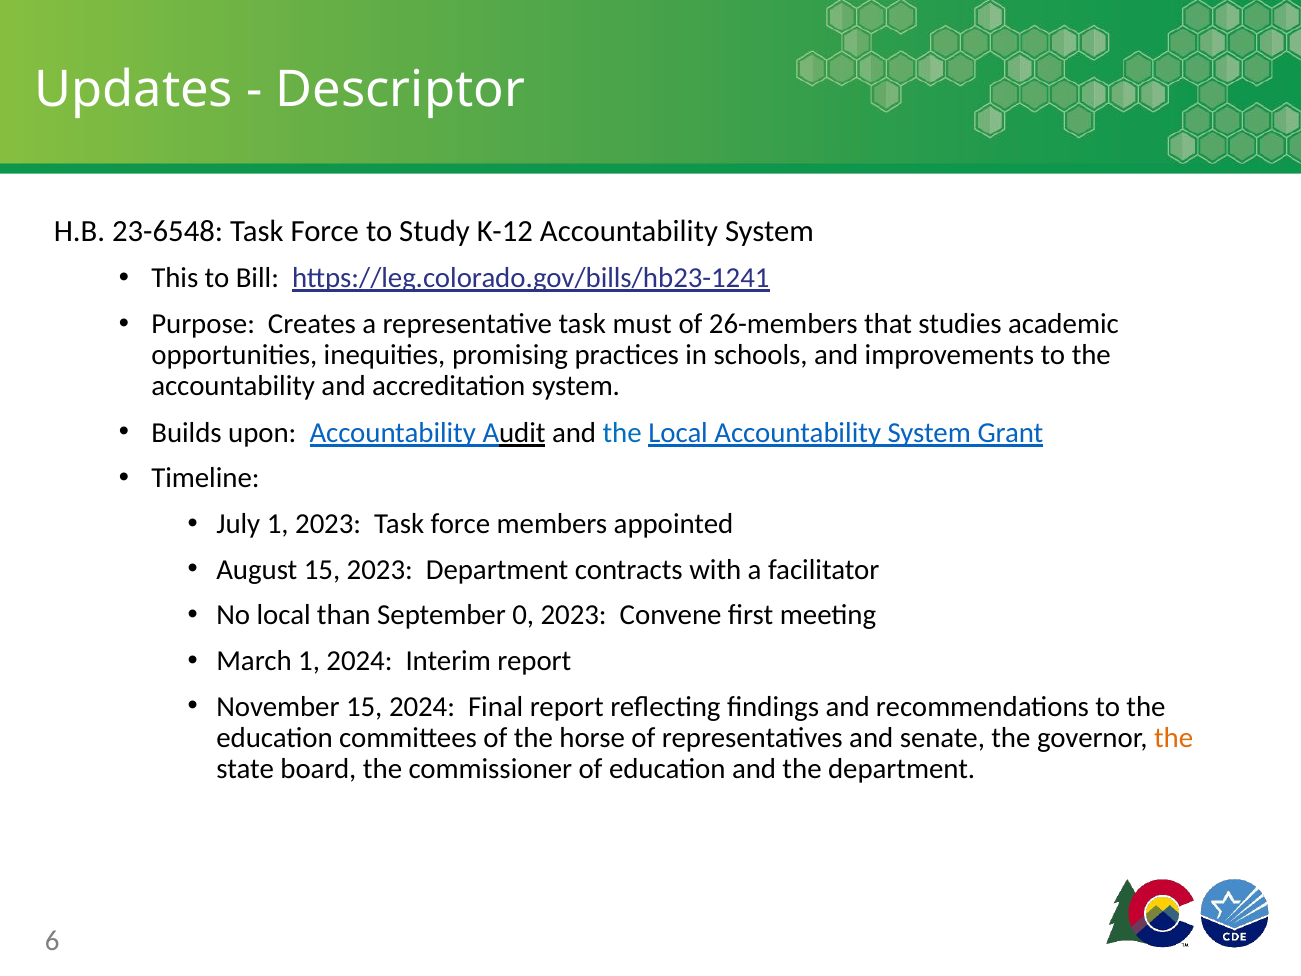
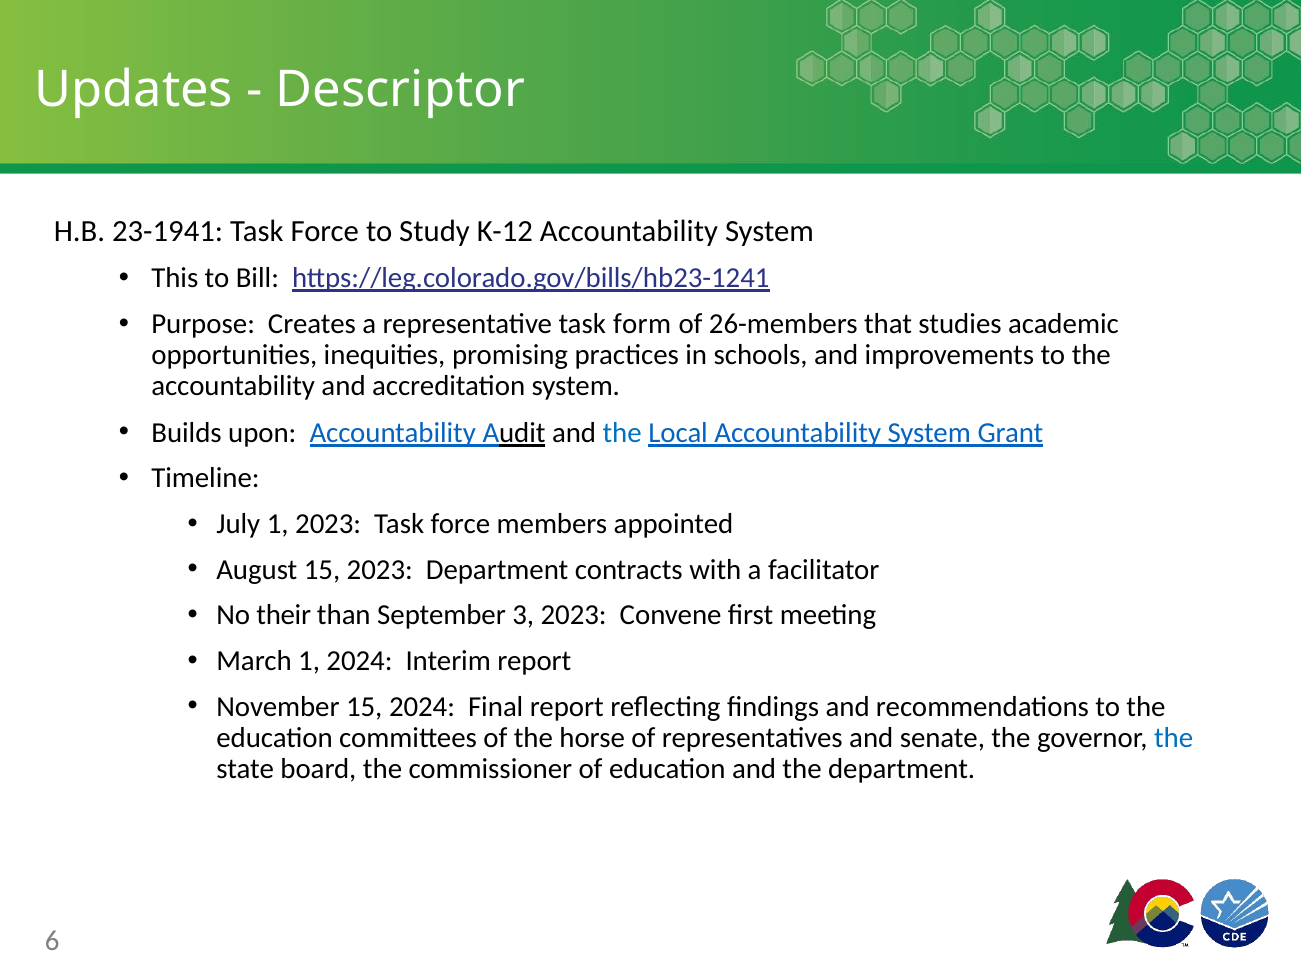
23-6548: 23-6548 -> 23-1941 (168, 232)
must: must -> form (642, 324)
No local: local -> their (284, 615)
0: 0 -> 3 (523, 615)
the colour: orange -> blue (1174, 738)
